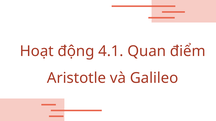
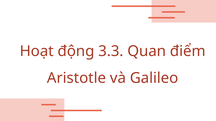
4.1: 4.1 -> 3.3 (111, 51)
